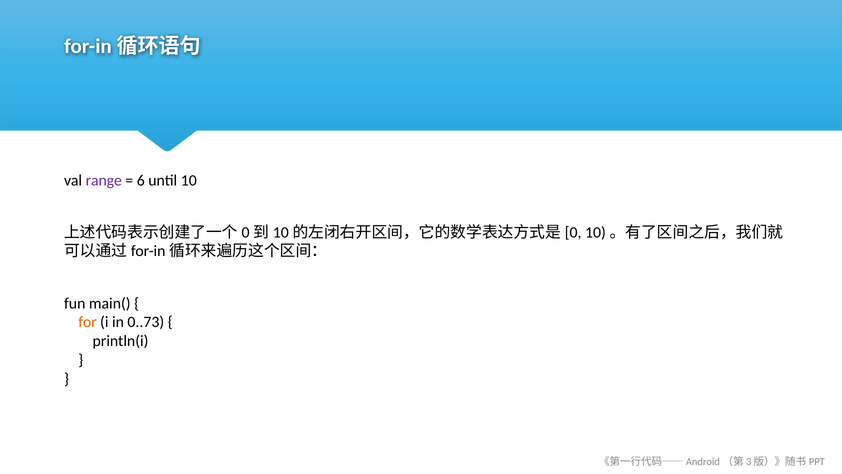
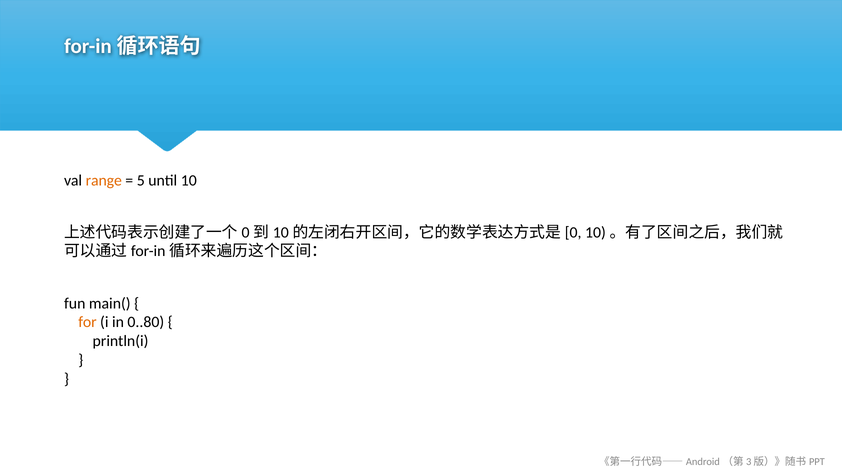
range colour: purple -> orange (104, 180)
6: 6 -> 5 (141, 180)
0..73: 0..73 -> 0..80 (146, 322)
